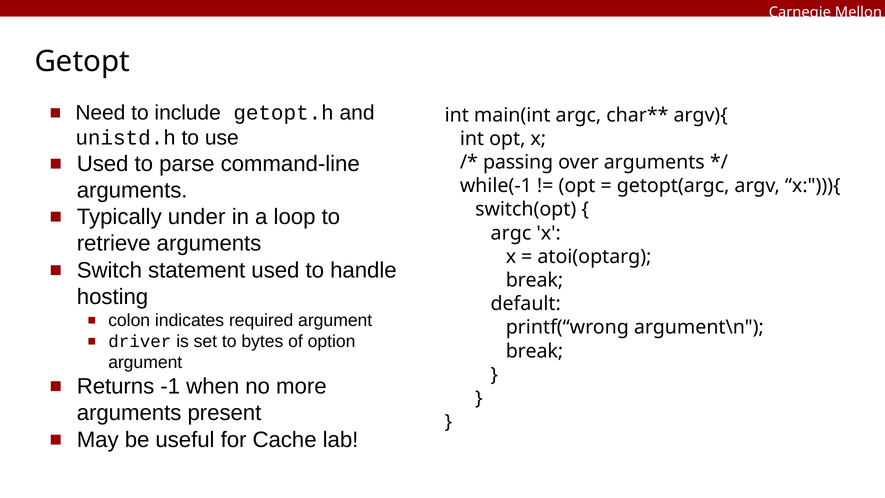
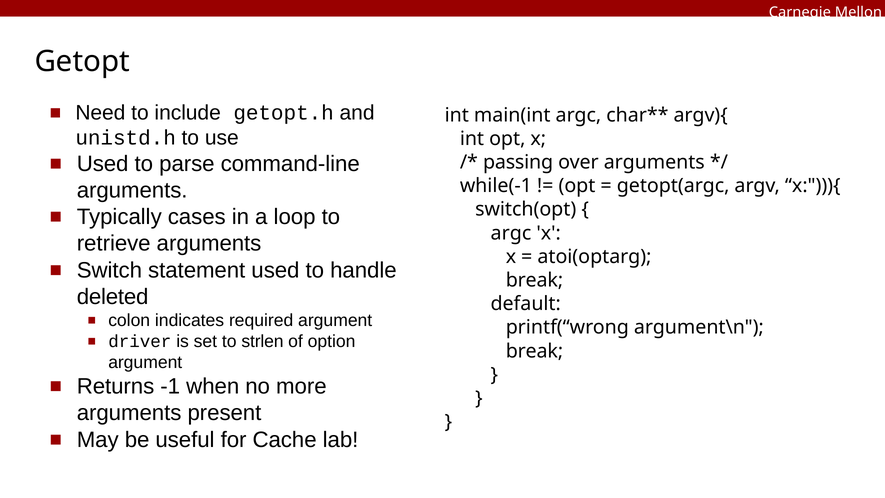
under: under -> cases (197, 217)
hosting: hosting -> deleted (113, 297)
bytes: bytes -> strlen (263, 341)
